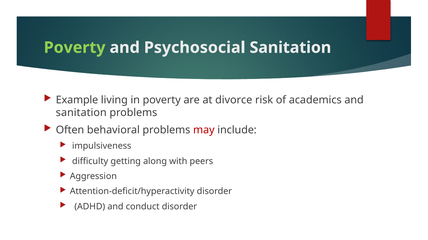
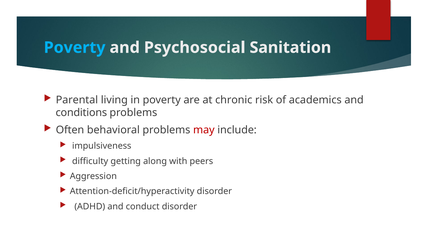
Poverty colour: light green -> light blue (75, 48)
Example: Example -> Parental (77, 100)
divorce: divorce -> chronic (234, 100)
sanitation: sanitation -> conditions (81, 113)
